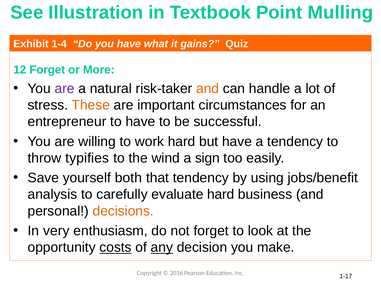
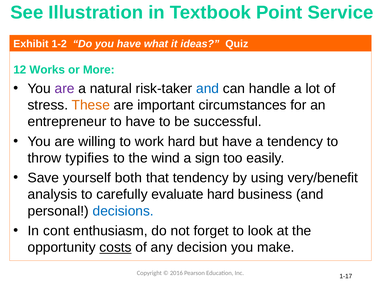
Mulling: Mulling -> Service (340, 12)
1-4: 1-4 -> 1-2 (59, 44)
gains: gains -> ideas (200, 44)
12 Forget: Forget -> Works (47, 70)
and colour: orange -> blue (208, 89)
jobs/benefit: jobs/benefit -> very/benefit (323, 178)
decisions colour: orange -> blue (123, 211)
very: very -> cont (56, 231)
any underline: present -> none (162, 247)
